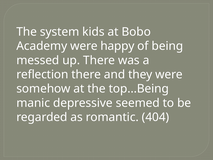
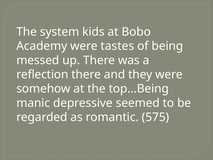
happy: happy -> tastes (117, 46)
404: 404 -> 575 (155, 117)
